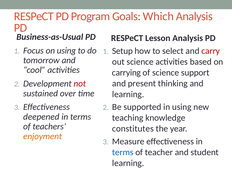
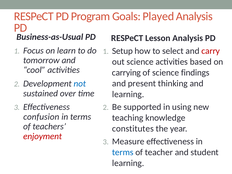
Which: Which -> Played (158, 16)
on using: using -> learn (66, 51)
support: support -> findings (195, 73)
not colour: red -> blue (80, 84)
deepened: deepened -> confusion (41, 117)
enjoyment colour: orange -> red (43, 136)
